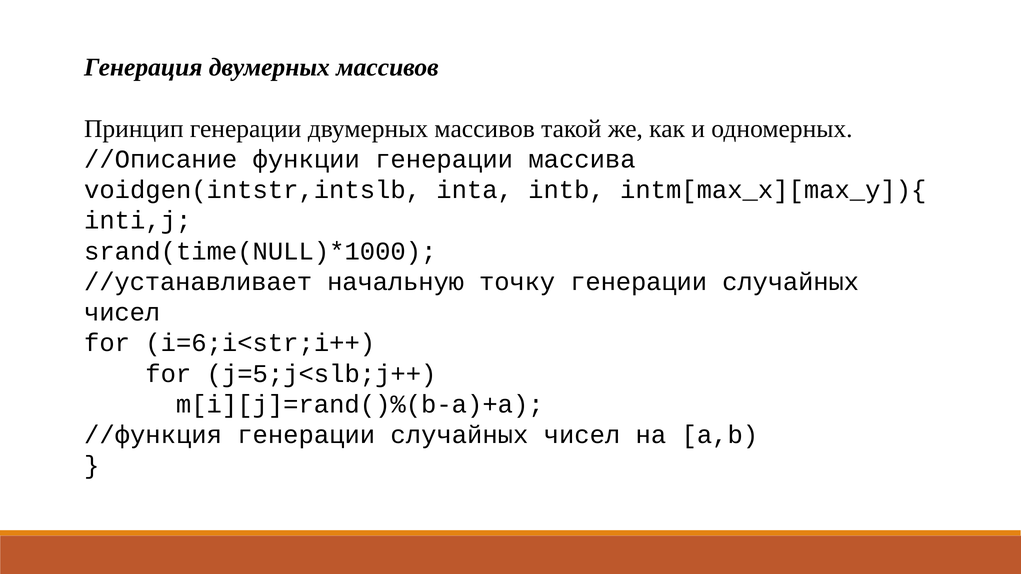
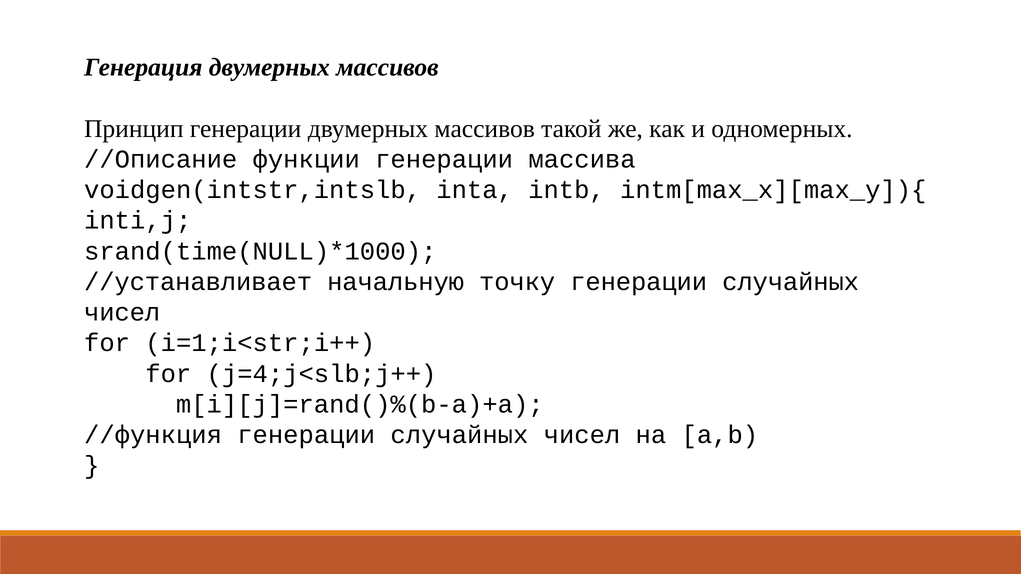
i=6;i<str;i++: i=6;i<str;i++ -> i=1;i<str;i++ (260, 343)
j=5;j<slb;j++: j=5;j<slb;j++ -> j=4;j<slb;j++ (322, 374)
